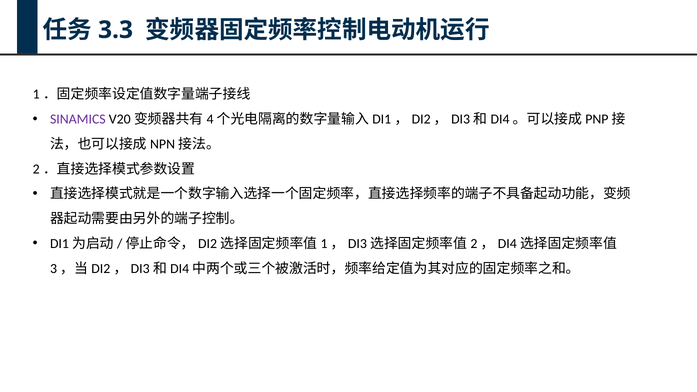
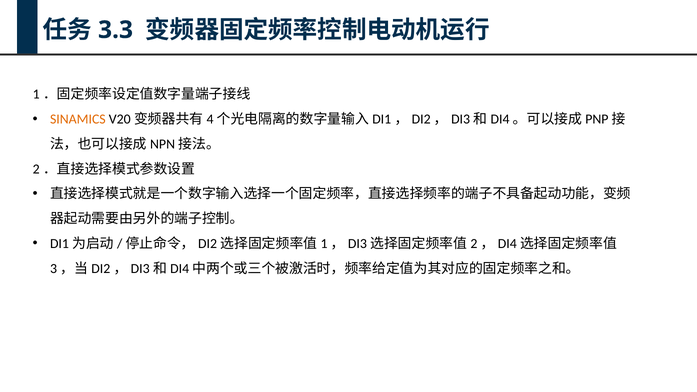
SINAMICS colour: purple -> orange (78, 119)
